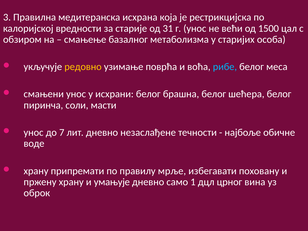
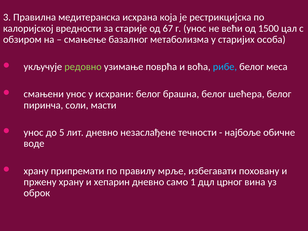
31: 31 -> 67 (168, 28)
редовно colour: yellow -> light green (83, 67)
7: 7 -> 5 (62, 132)
умањује: умањује -> хепарин (112, 182)
